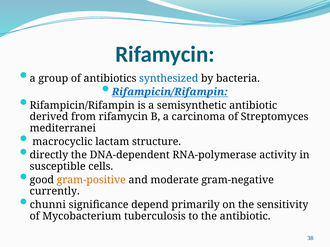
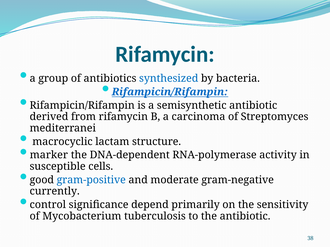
directly: directly -> marker (49, 155)
gram-positive colour: orange -> blue (91, 180)
chunni: chunni -> control (48, 205)
